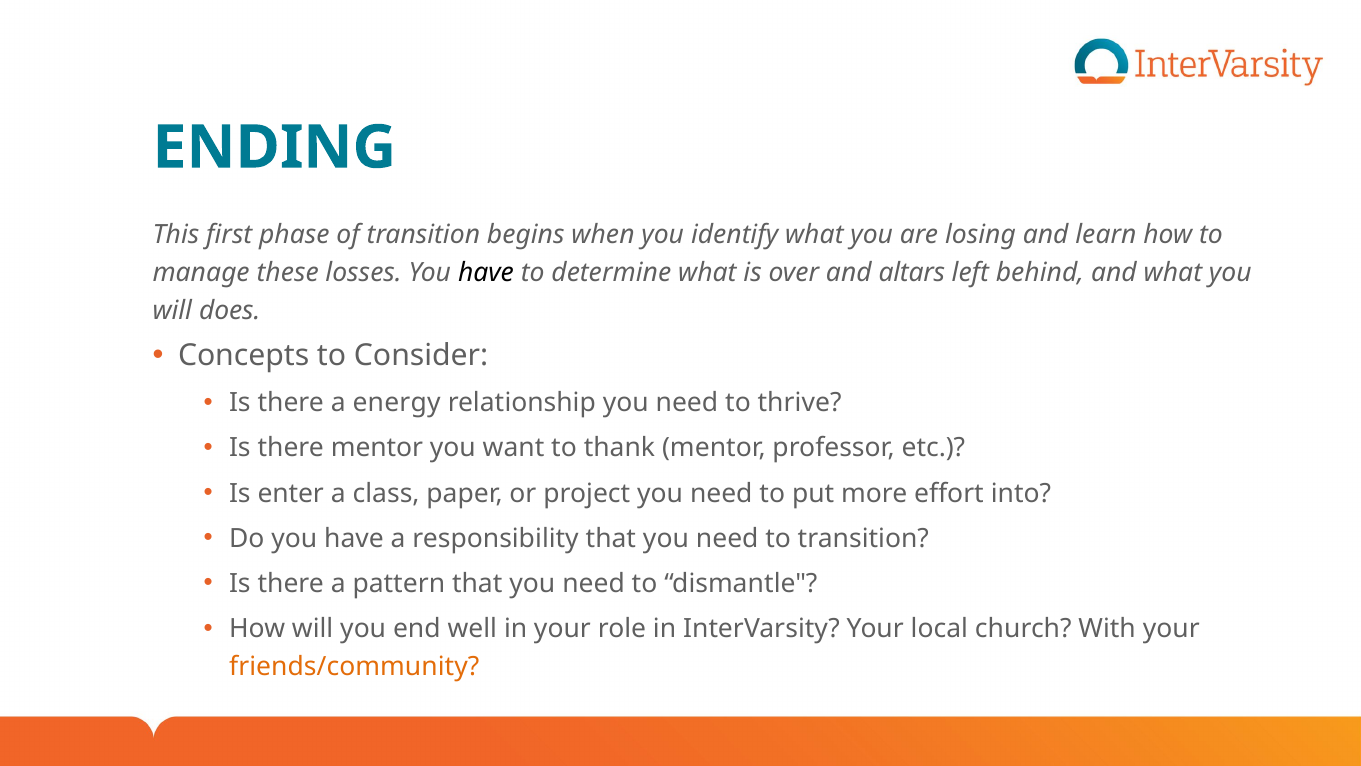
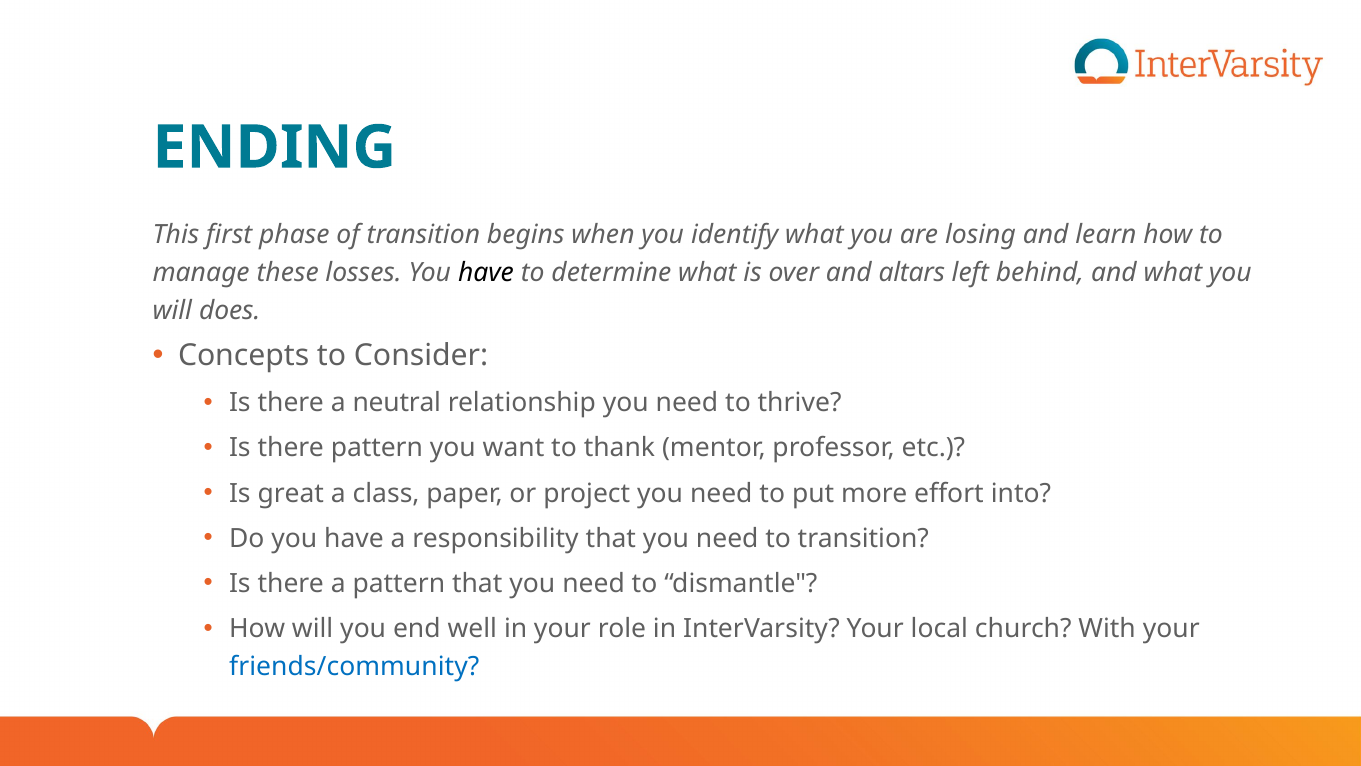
energy: energy -> neutral (397, 403)
there mentor: mentor -> pattern (377, 448)
enter: enter -> great (291, 493)
friends/community colour: orange -> blue (354, 667)
